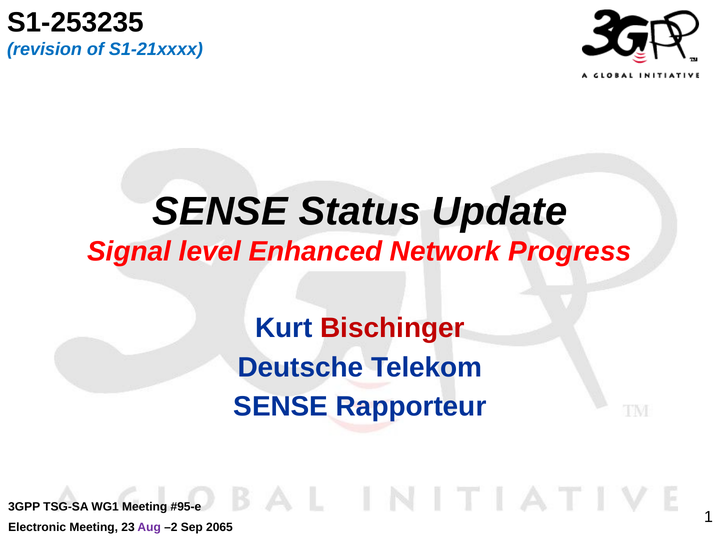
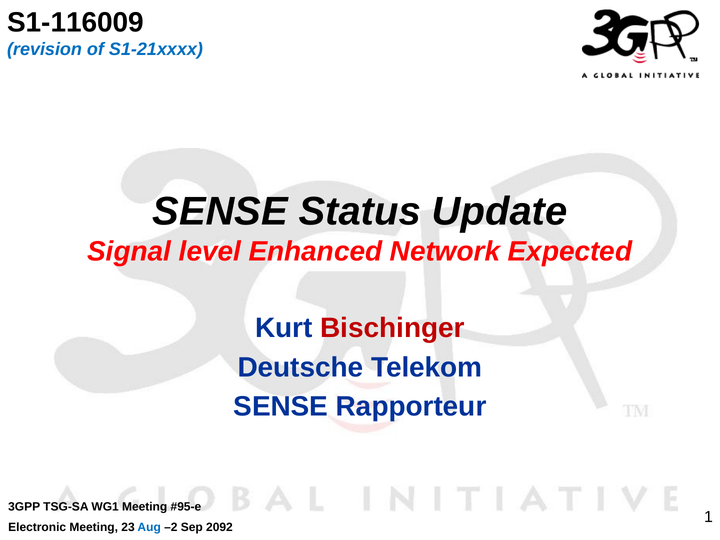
S1-253235: S1-253235 -> S1-116009 (75, 22)
Progress: Progress -> Expected (570, 252)
Aug colour: purple -> blue (149, 527)
2065: 2065 -> 2092 (219, 527)
